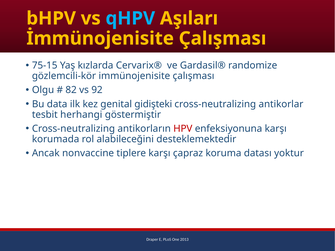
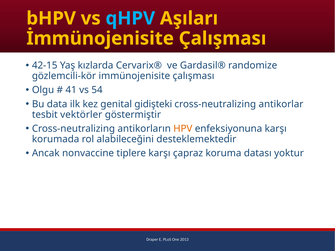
75-15: 75-15 -> 42-15 (45, 66)
82: 82 -> 41 (71, 90)
92: 92 -> 54 (97, 90)
herhangi: herhangi -> vektörler (81, 115)
HPV colour: red -> orange (183, 129)
